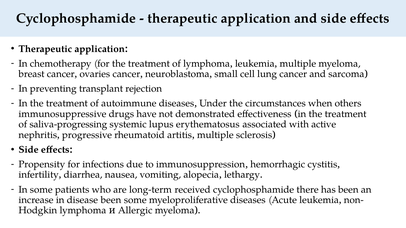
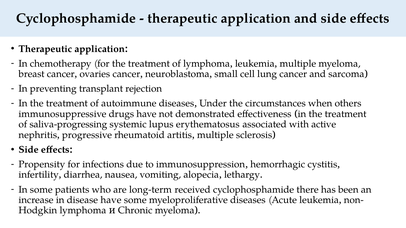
disease been: been -> have (111, 200)
Allergic: Allergic -> Chronic (135, 211)
